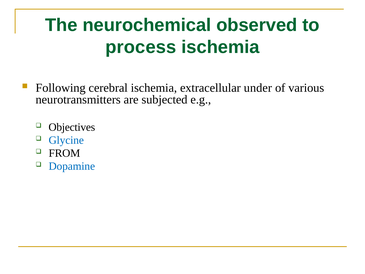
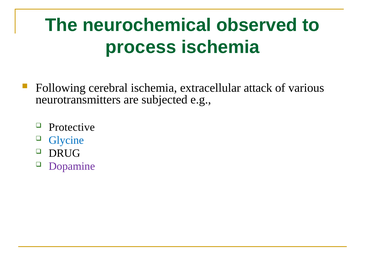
under: under -> attack (258, 88)
Objectives: Objectives -> Protective (72, 127)
FROM: FROM -> DRUG (64, 153)
Dopamine colour: blue -> purple (72, 166)
